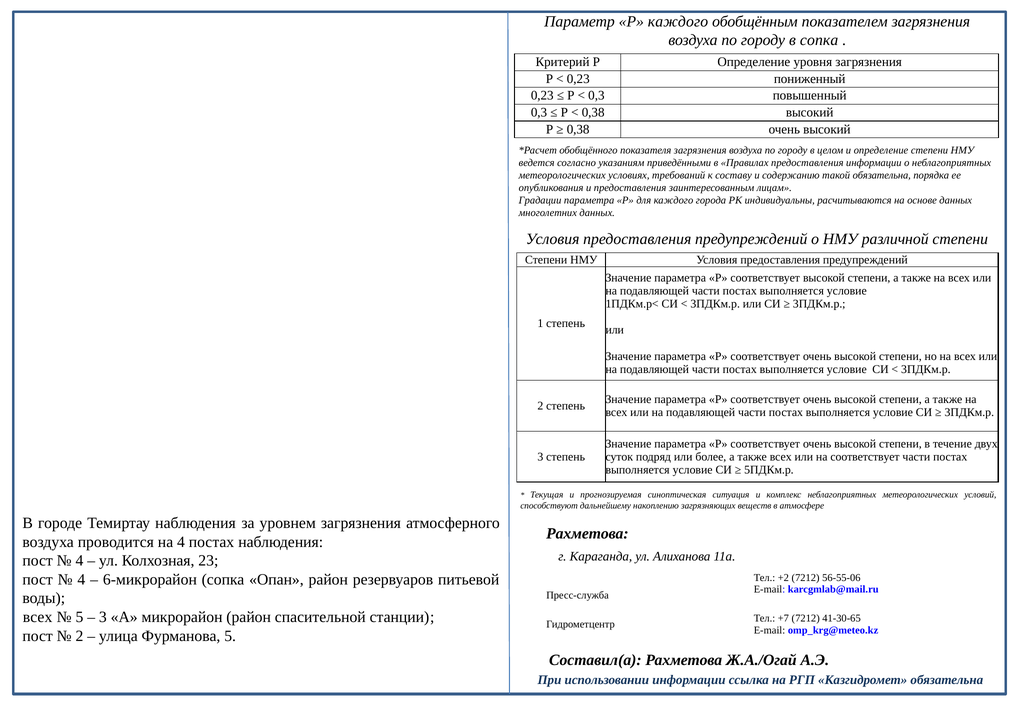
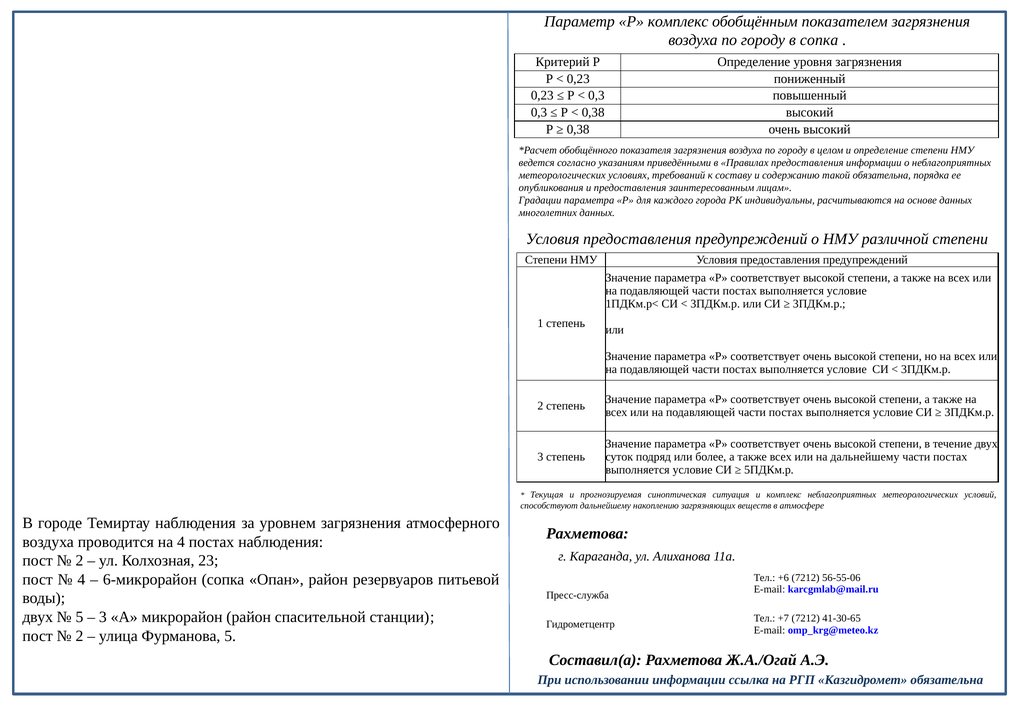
Р каждого: каждого -> комплекс (678, 21)
на соответствует: соответствует -> дальнейшему (865, 456)
4: 4 -> 2 (79, 560)
+2: +2 -> +6 (783, 577)
всех: всех -> двух (38, 617)
